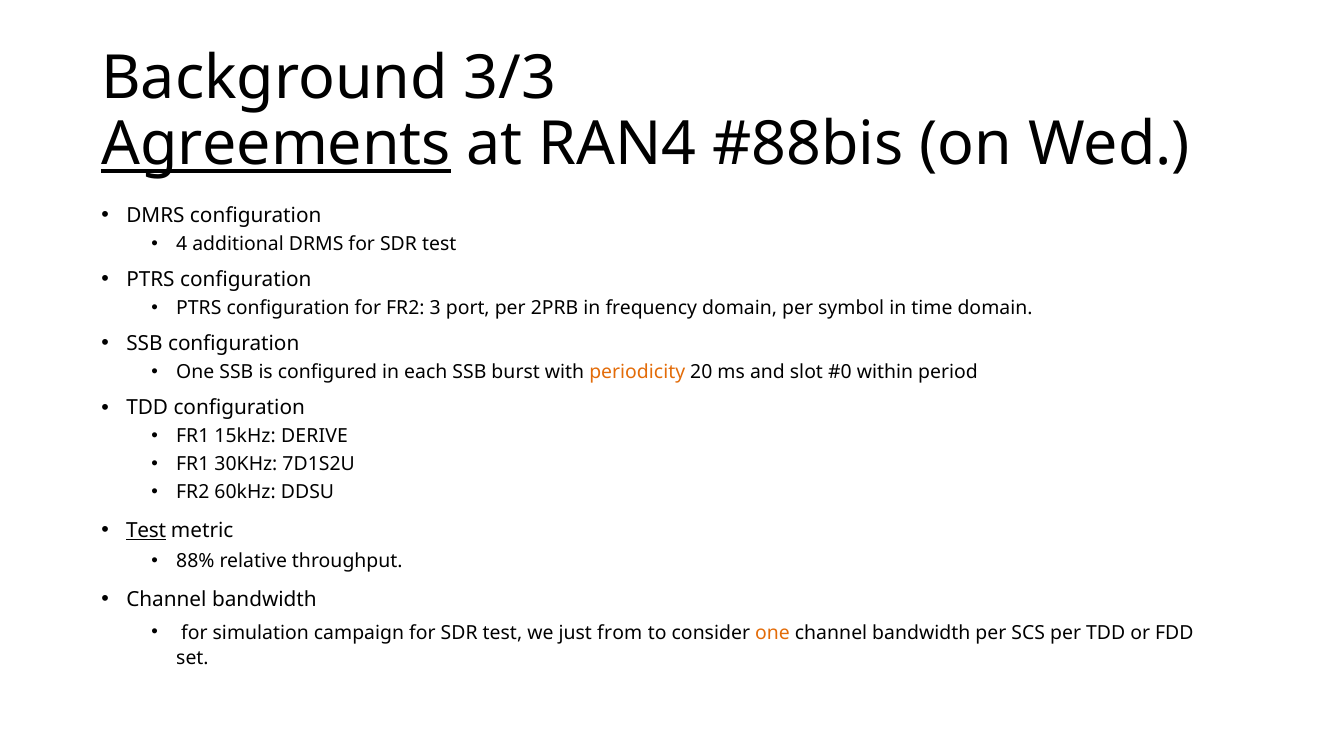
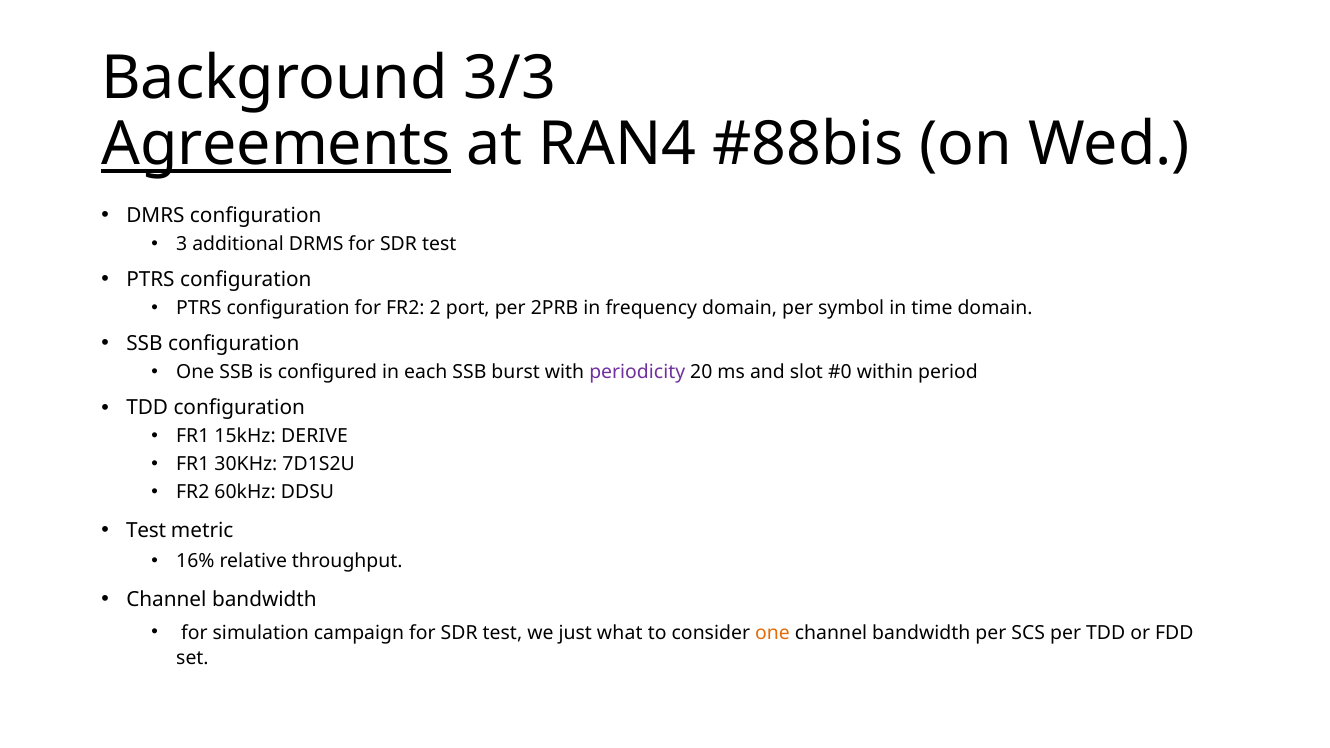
4: 4 -> 3 (182, 244)
3: 3 -> 2 (435, 308)
periodicity colour: orange -> purple (637, 372)
Test underline: present -> none (146, 531)
88%: 88% -> 16% (195, 562)
from: from -> what (620, 633)
